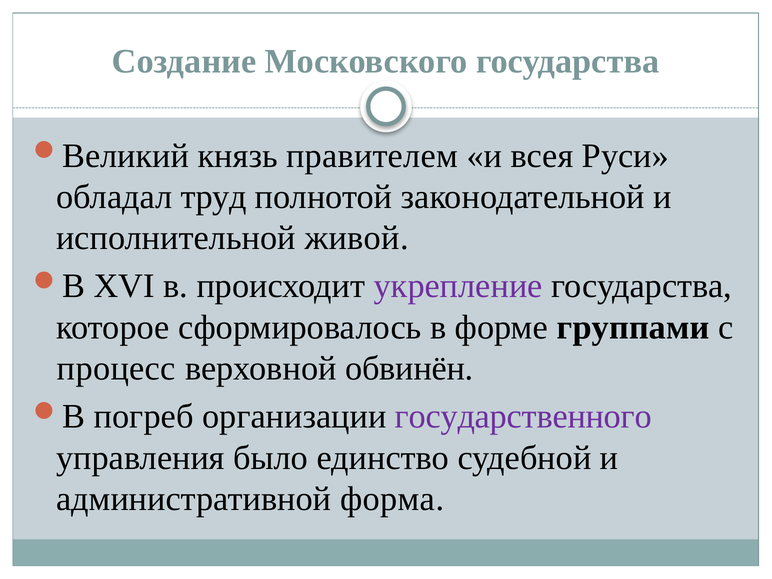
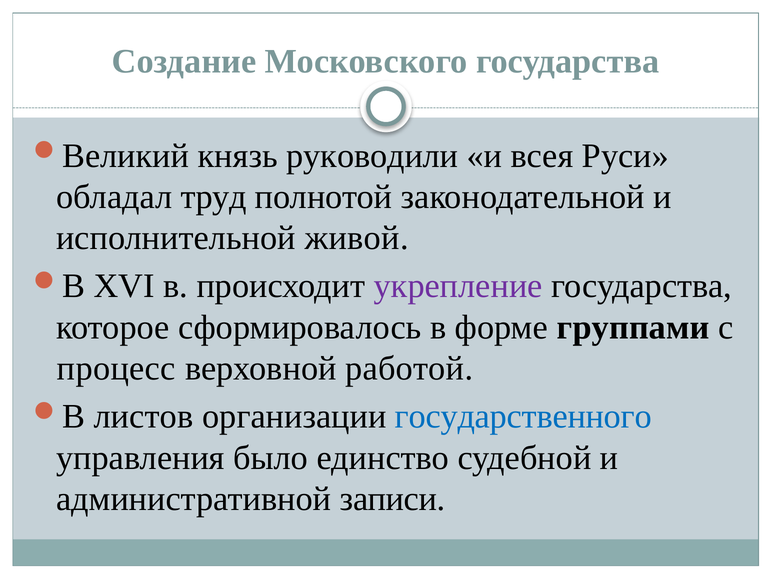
правителем: правителем -> руководили (372, 156)
обвинён: обвинён -> работой (409, 369)
погреб: погреб -> листов (144, 417)
государственного colour: purple -> blue (523, 417)
форма: форма -> записи (393, 499)
